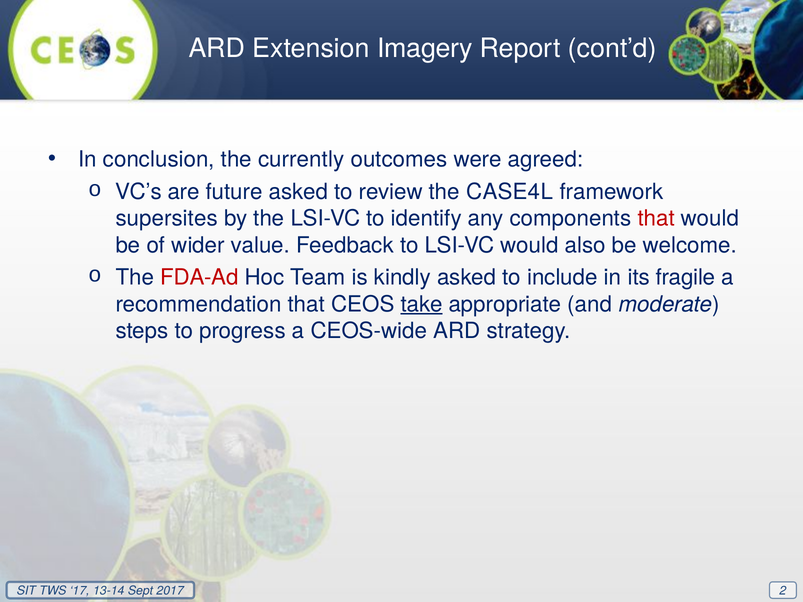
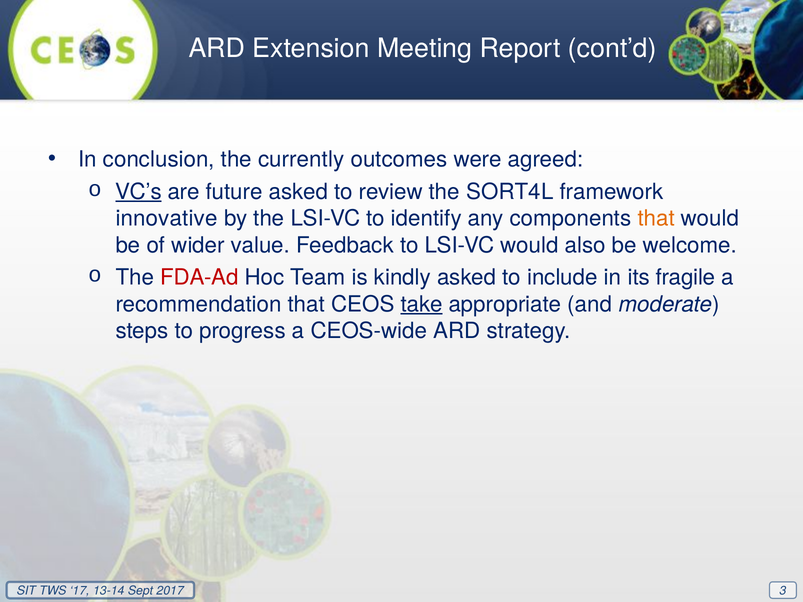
Imagery: Imagery -> Meeting (425, 49)
VC’s underline: none -> present (139, 192)
CASE4L: CASE4L -> SORT4L (510, 192)
supersites: supersites -> innovative (167, 219)
that colour: red -> orange (656, 219)
2: 2 -> 3 (783, 591)
